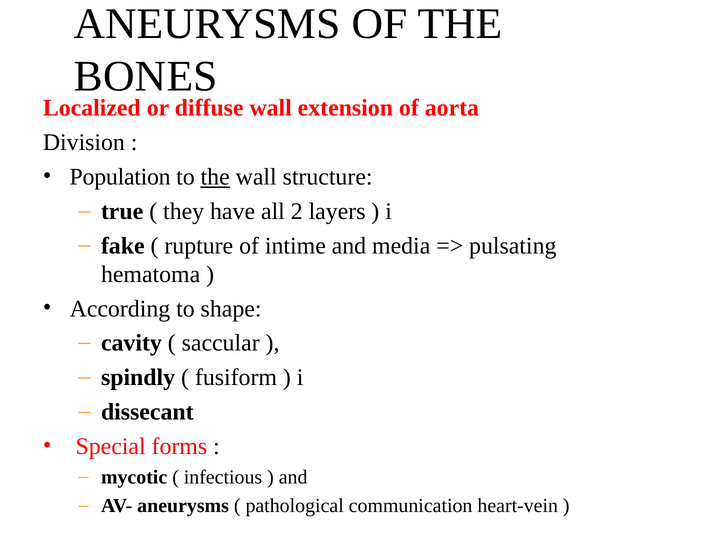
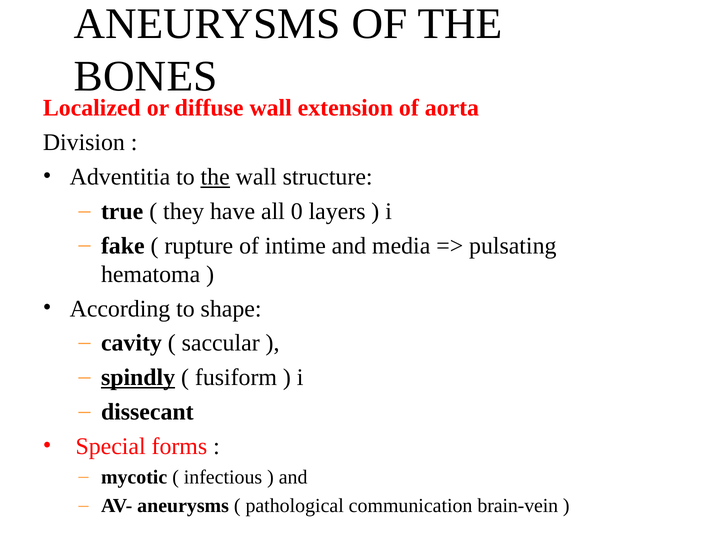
Population: Population -> Adventitia (120, 177)
2: 2 -> 0 (297, 211)
spindly underline: none -> present (138, 378)
heart-vein: heart-vein -> brain-vein (518, 506)
